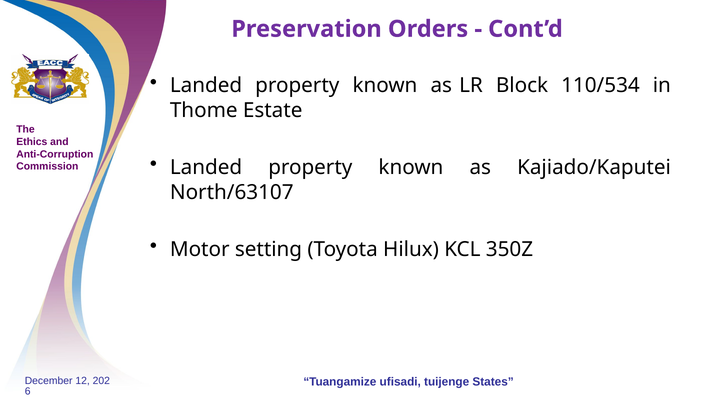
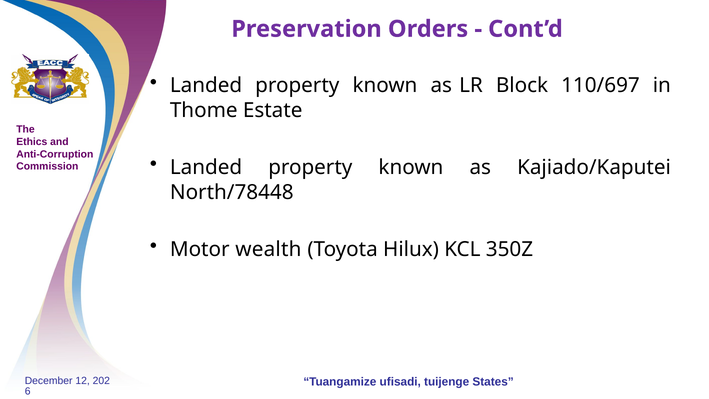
110/534: 110/534 -> 110/697 (600, 86)
North/63107: North/63107 -> North/78448 (232, 192)
setting: setting -> wealth (268, 249)
